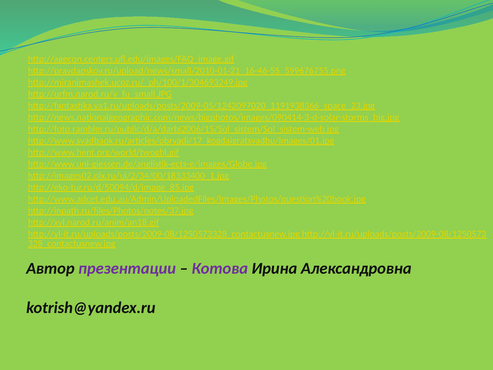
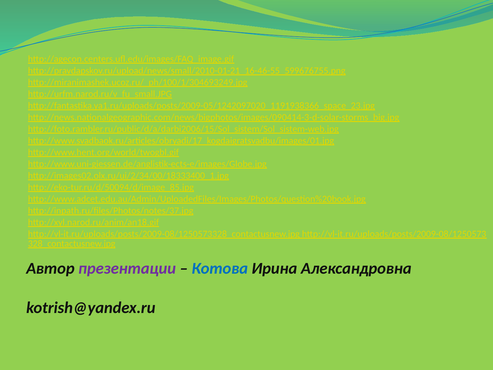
Котова colour: purple -> blue (220, 268)
